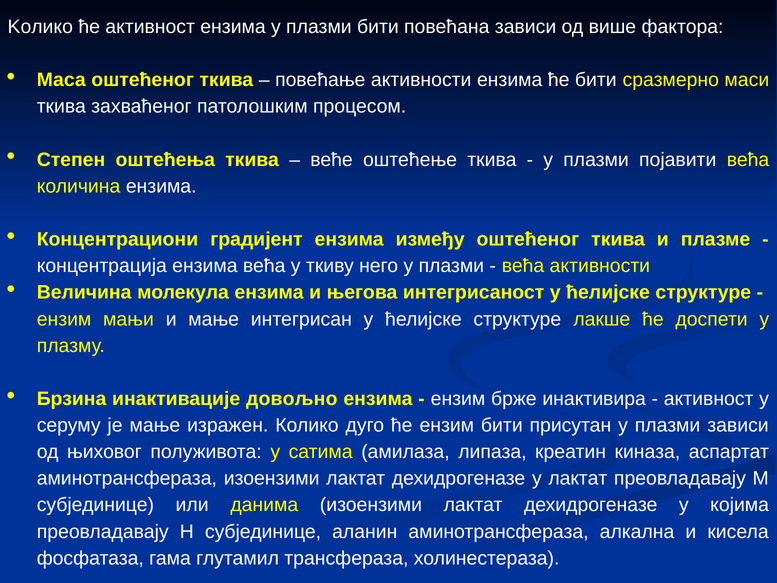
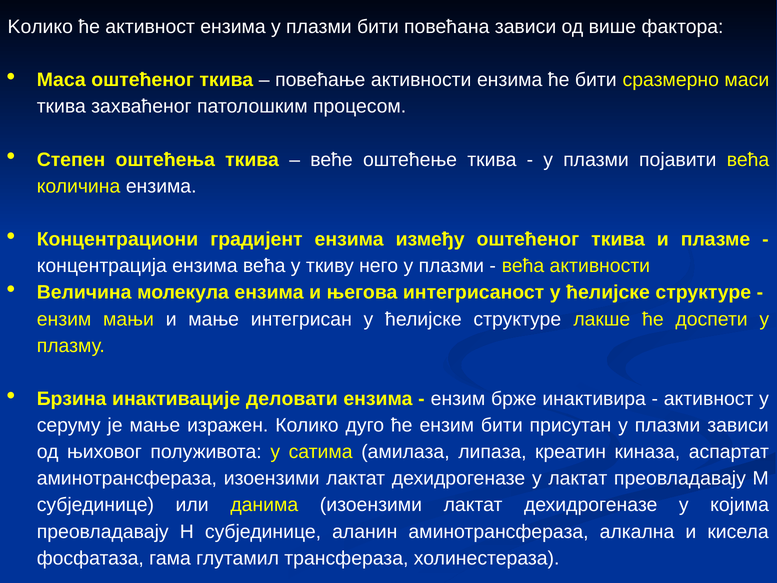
довољно: довољно -> деловати (292, 399)
